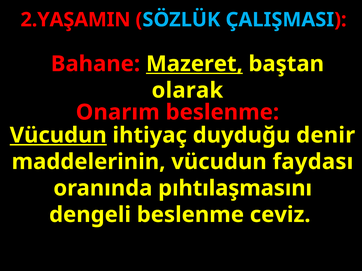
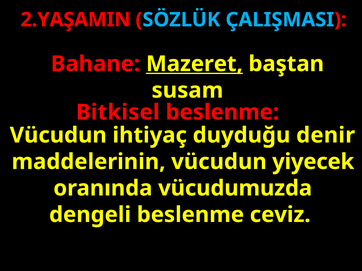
olarak: olarak -> susam (187, 91)
Onarım: Onarım -> Bitkisel (118, 112)
Vücudun underline: present -> none (58, 135)
faydası: faydası -> yiyecek (313, 162)
pıhtılaşmasını: pıhtılaşmasını -> vücudumuzda (235, 189)
